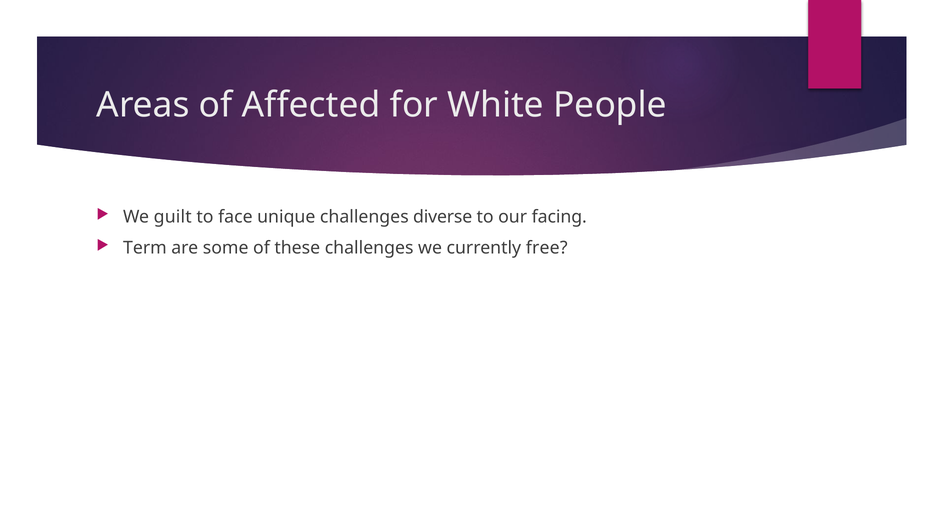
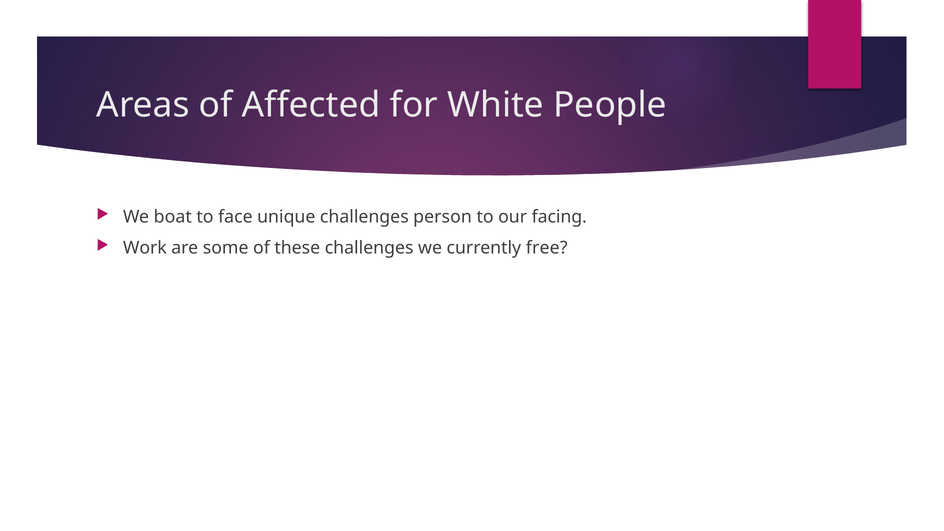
guilt: guilt -> boat (173, 217)
diverse: diverse -> person (443, 217)
Term: Term -> Work (145, 248)
